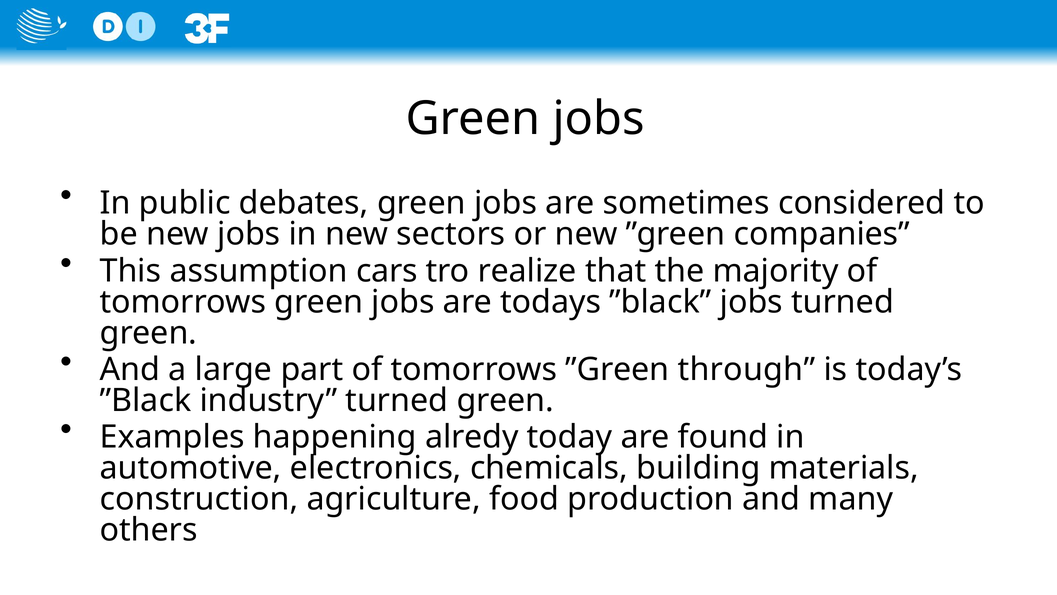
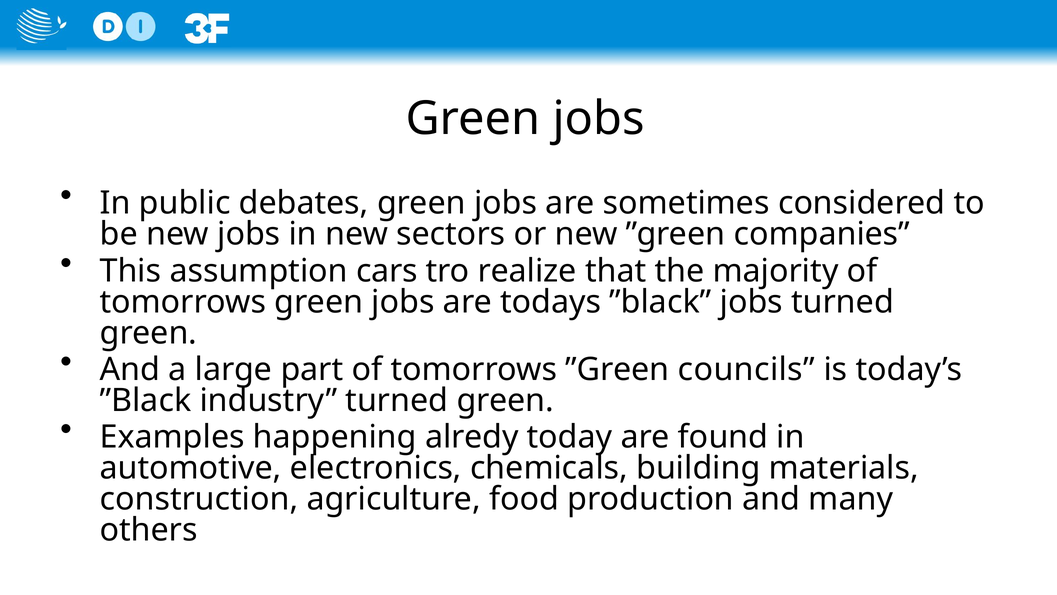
through: through -> councils (746, 369)
